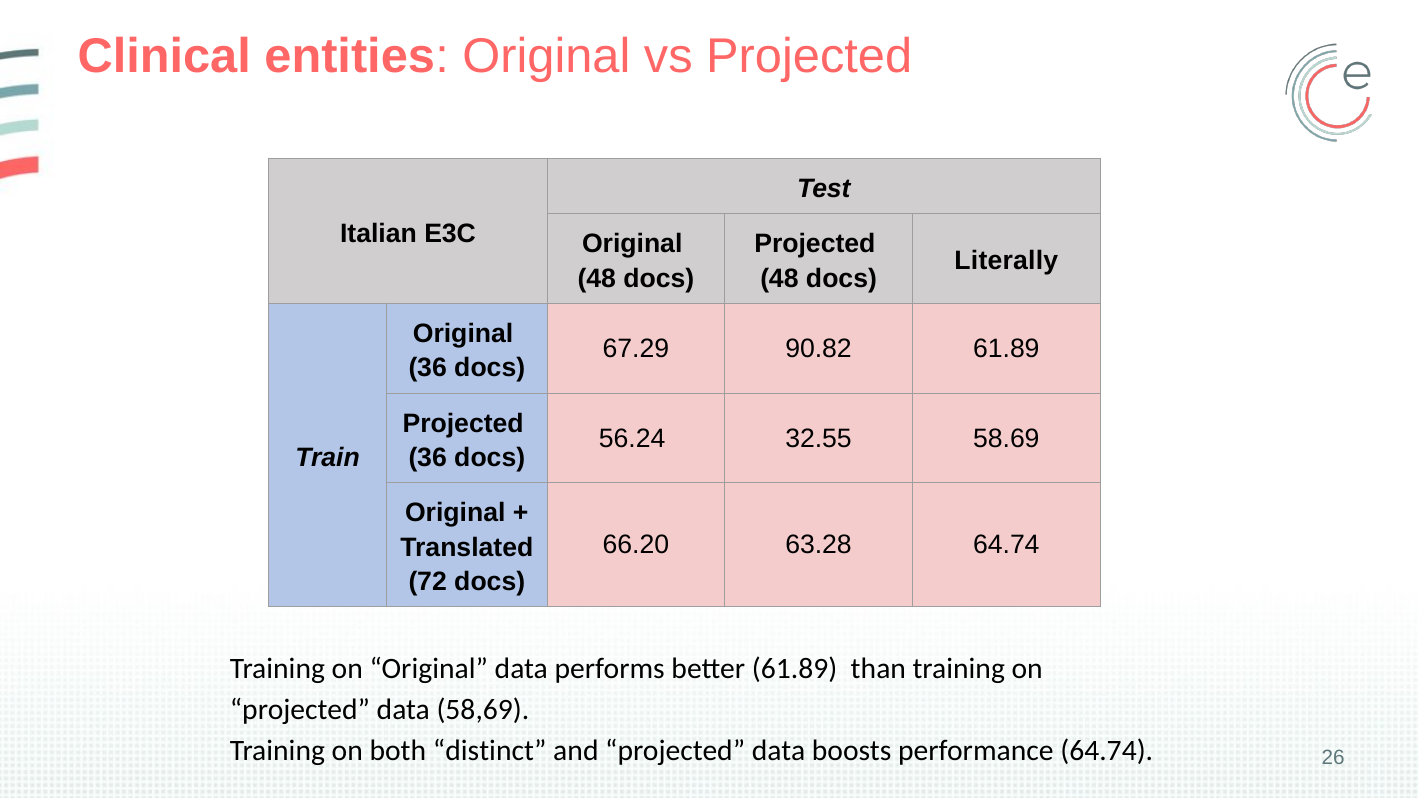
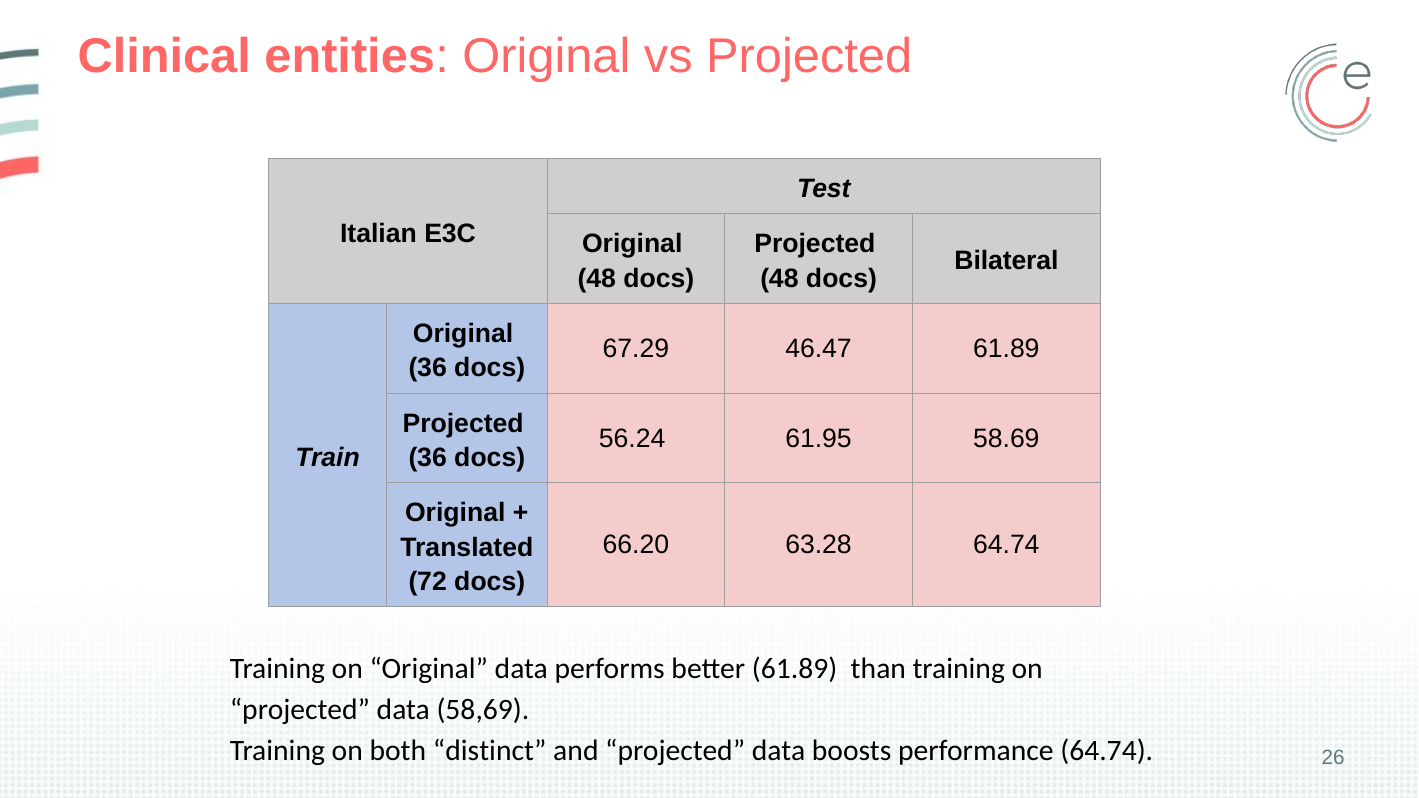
Literally: Literally -> Bilateral (1006, 261)
90.82: 90.82 -> 46.47 (819, 349)
32.55: 32.55 -> 61.95 (819, 438)
